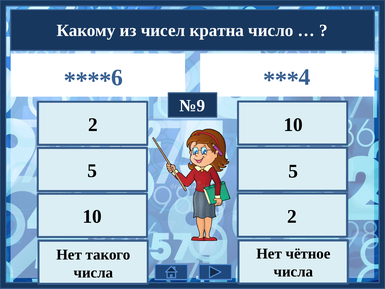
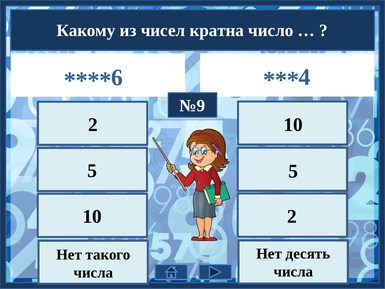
чётное: чётное -> десять (308, 254)
